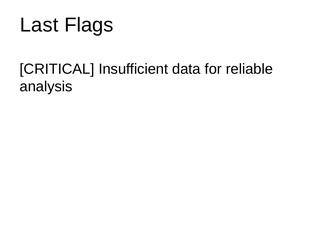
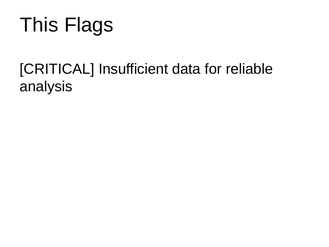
Last: Last -> This (39, 25)
